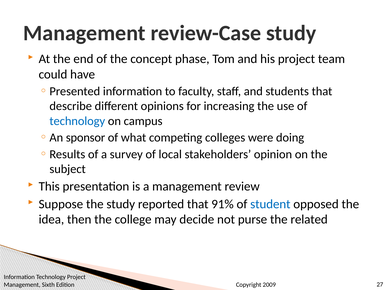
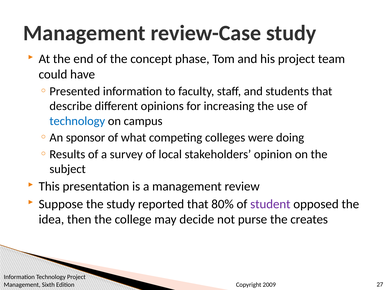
91%: 91% -> 80% (223, 204)
student colour: blue -> purple (270, 204)
related: related -> creates (309, 220)
